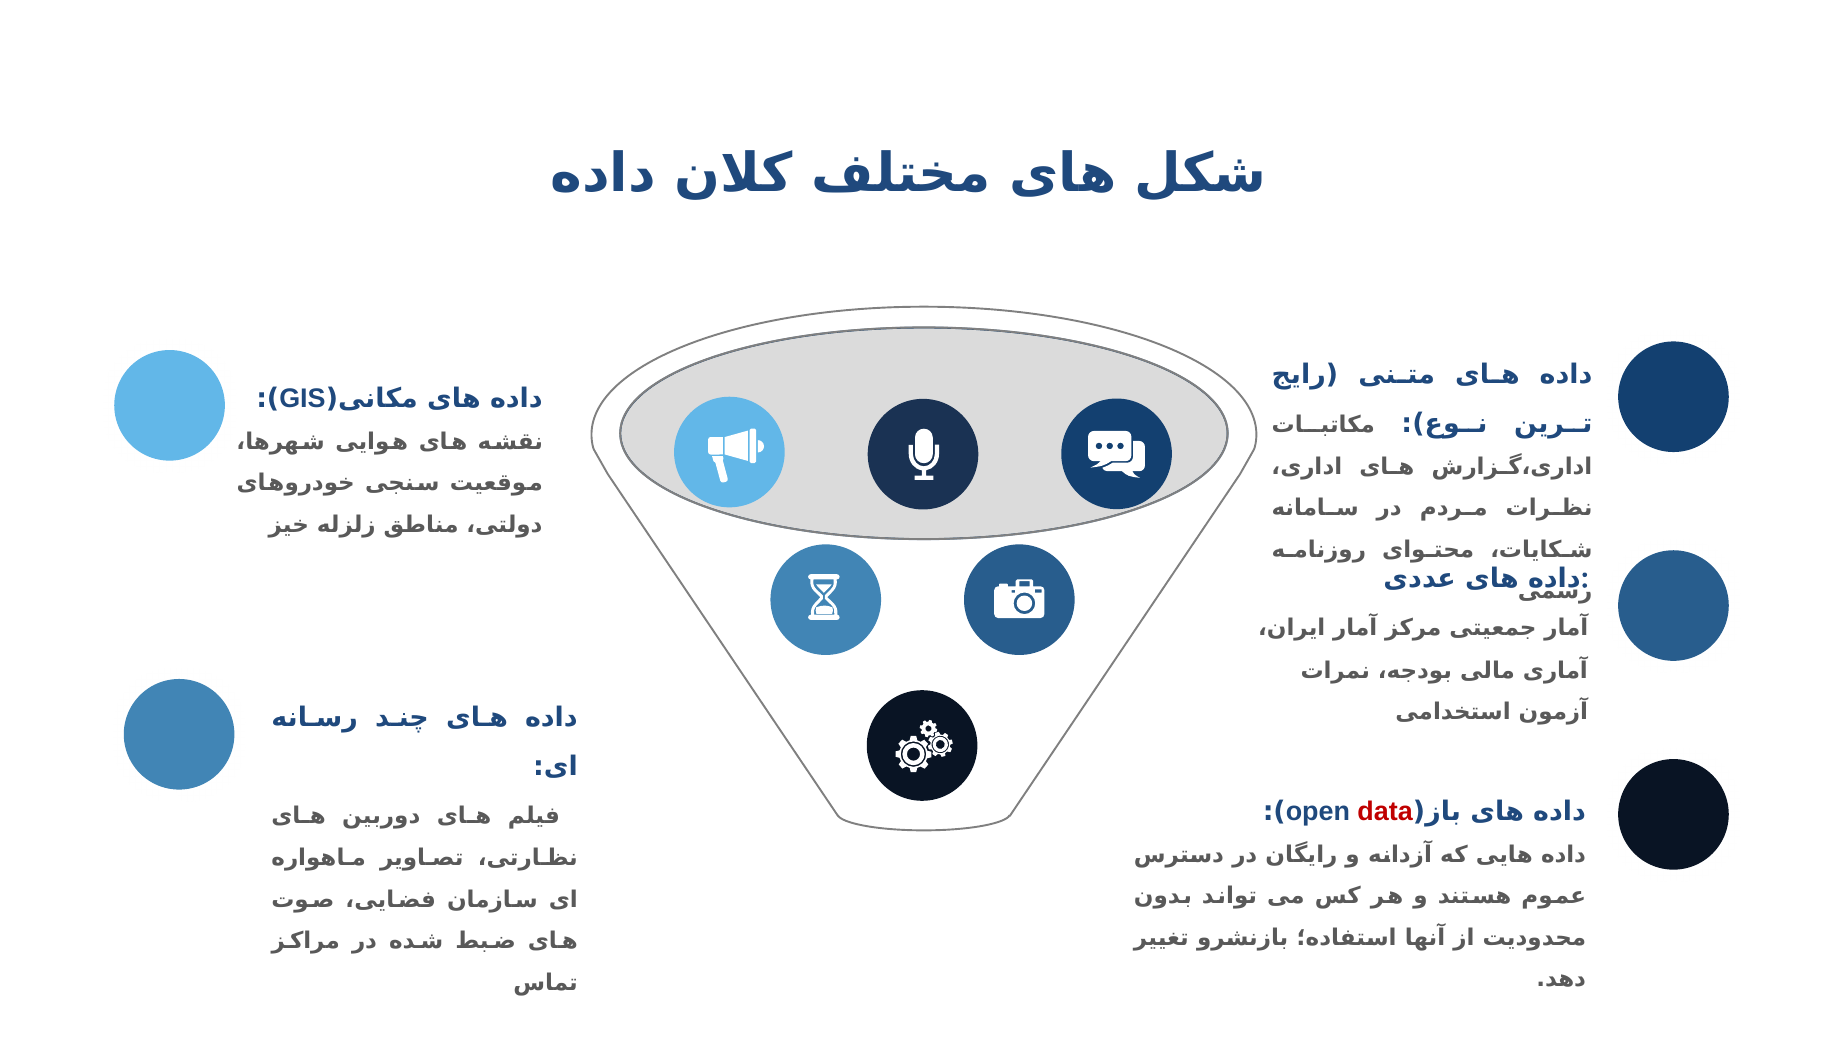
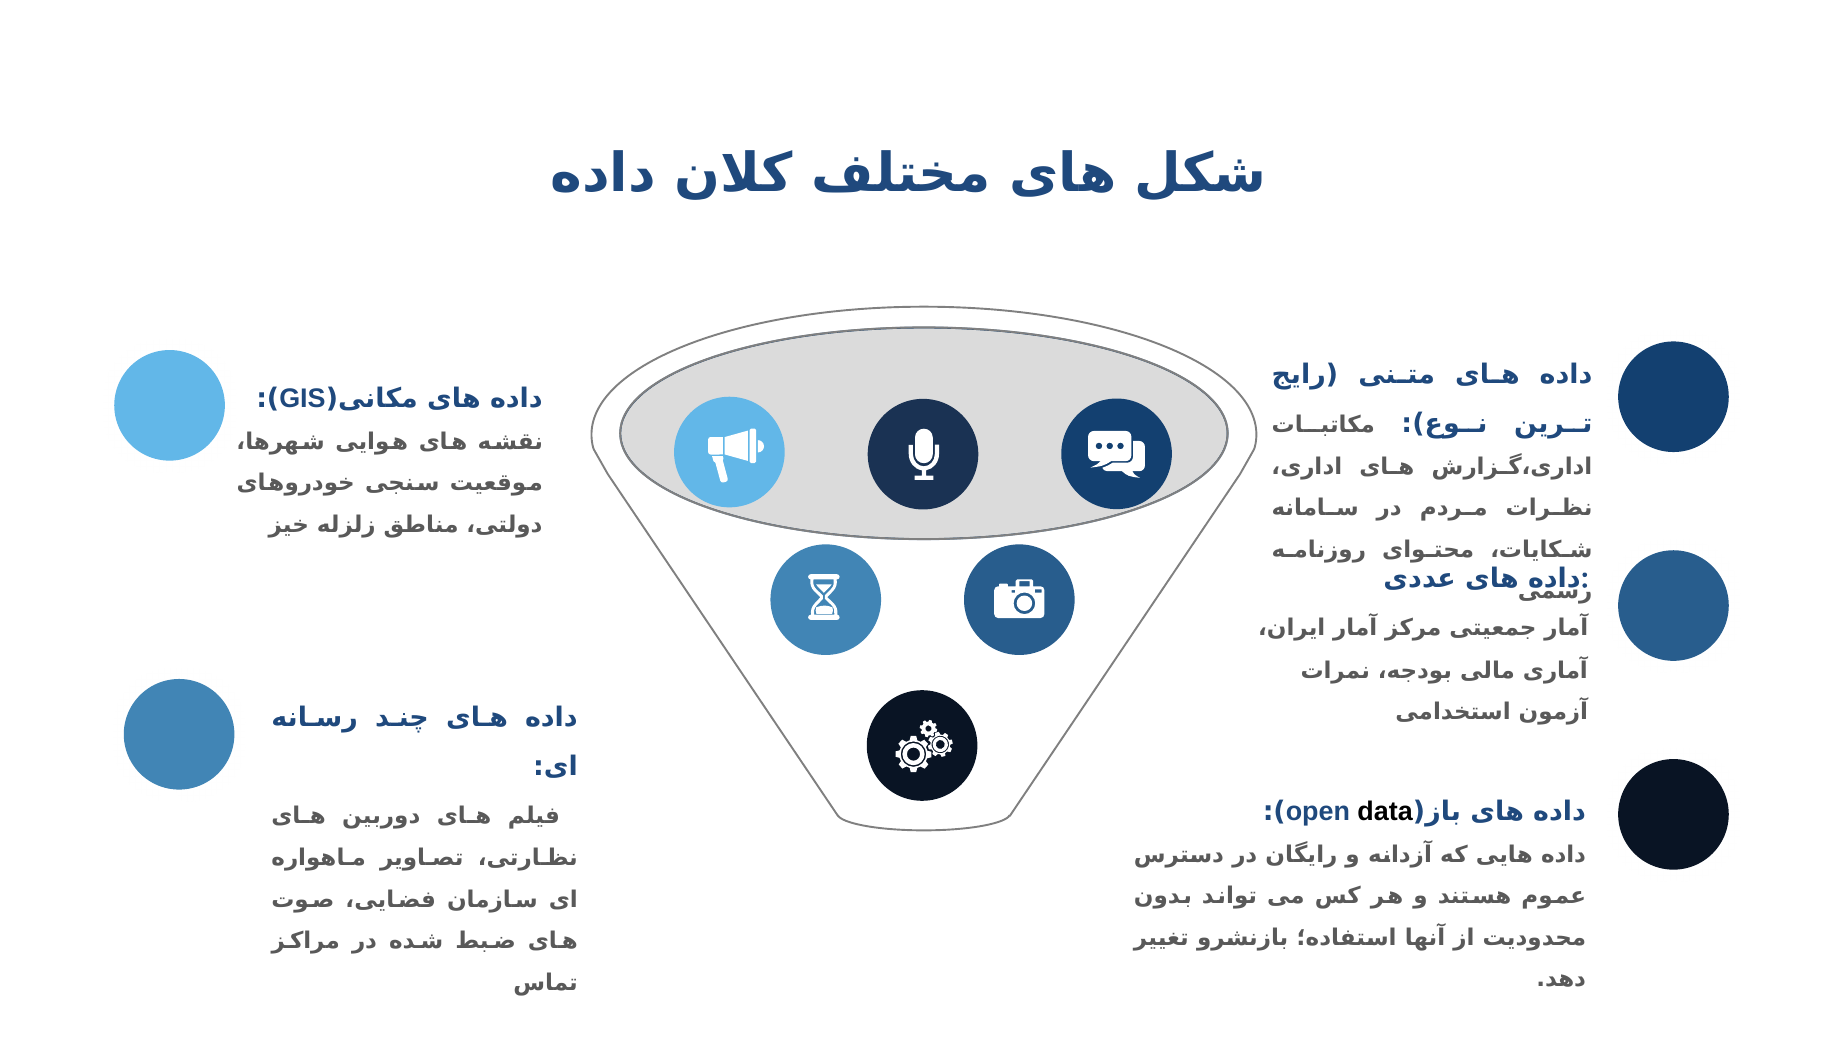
data colour: red -> black (1385, 811)
